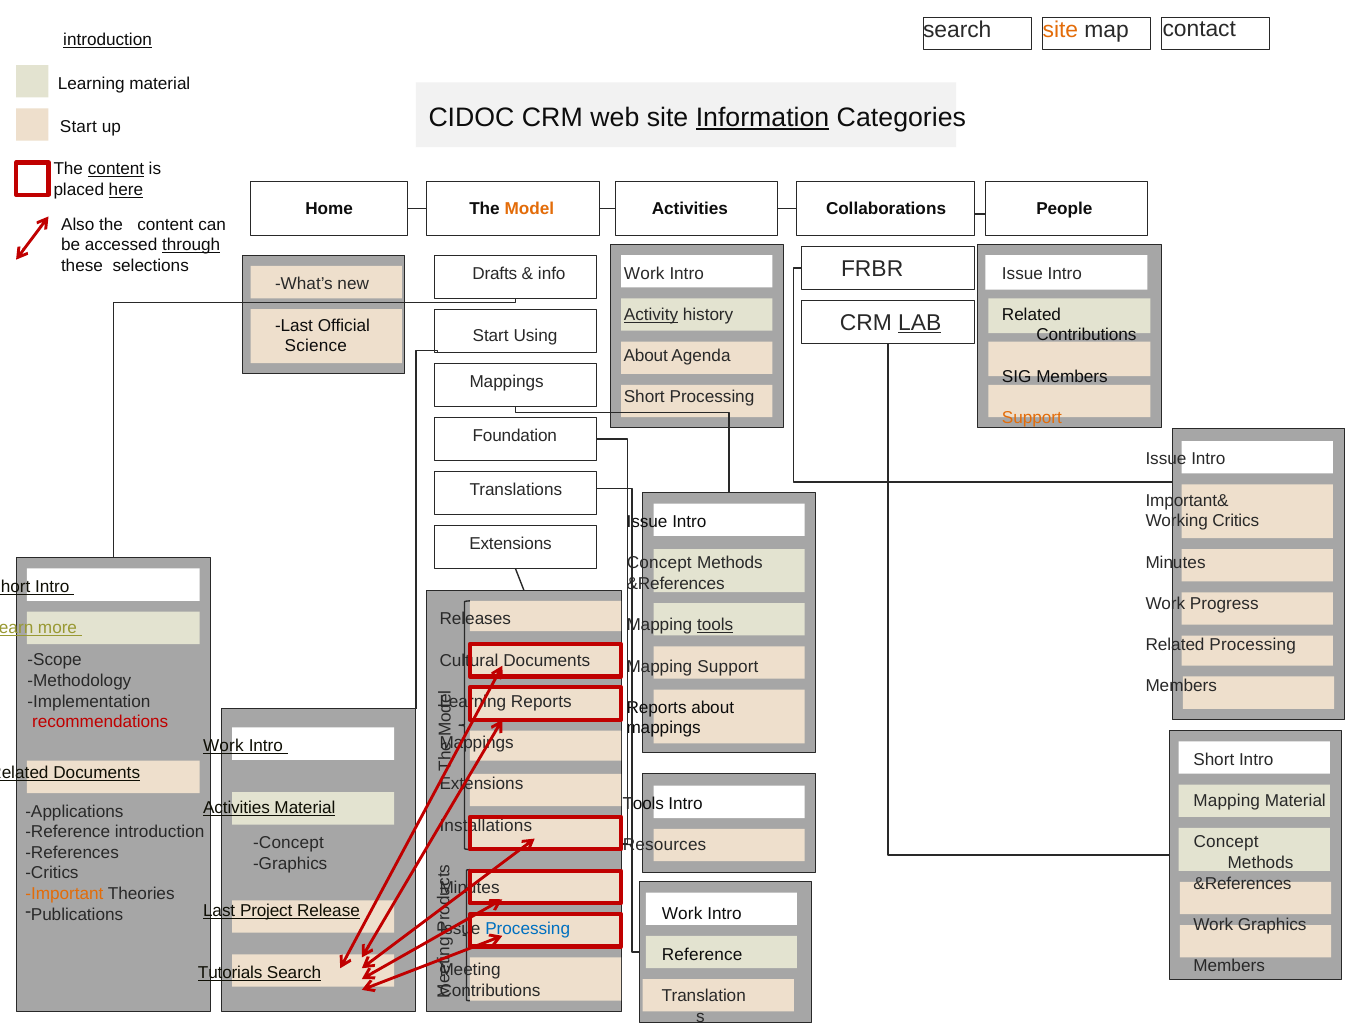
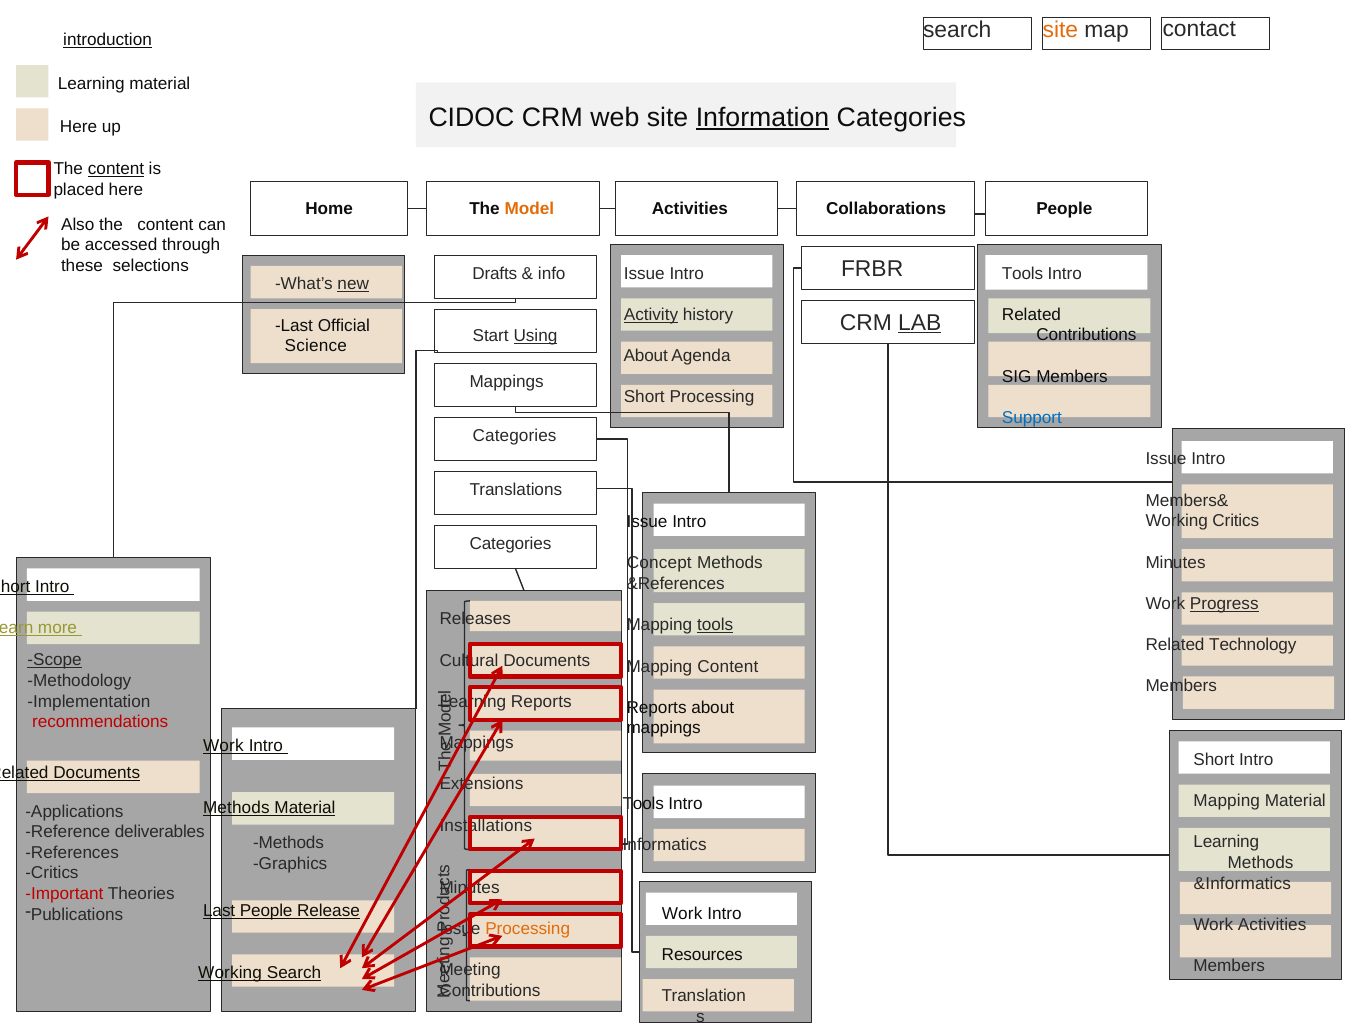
Start: Start -> Here (78, 127)
here underline: present -> none (126, 190)
through underline: present -> none (191, 245)
Work: Work -> Issue (644, 273)
Issue: Issue -> Tools (1023, 273)
new underline: none -> present (353, 284)
Using underline: none -> present (535, 336)
Support colour: orange -> blue (1032, 418)
Foundation: Foundation -> Categories (515, 435)
Important&: Important& -> Members& (1187, 501)
Extensions: Extensions -> Categories (510, 544)
Progress underline: none -> present (1224, 604)
Related Processing: Processing -> Technology (1253, 645)
Scope underline: none -> present (55, 660)
Mapping Support: Support -> Content (728, 666)
Activities: Activities -> Methods (236, 808)
Reference introduction: introduction -> deliverables (160, 832)
Concept: Concept -> Learning (1226, 842)
Concept: Concept -> Methods (289, 843)
Resources: Resources -> Informatics (665, 845)
&References: &References -> &Informatics (1242, 883)
Important colour: orange -> red (64, 894)
Last Project: Project -> People (266, 911)
Work Graphics: Graphics -> Activities (1272, 925)
Processing colour: blue -> orange (528, 929)
Reference: Reference -> Resources (702, 955)
Tutorials: Tutorials -> Working (230, 973)
